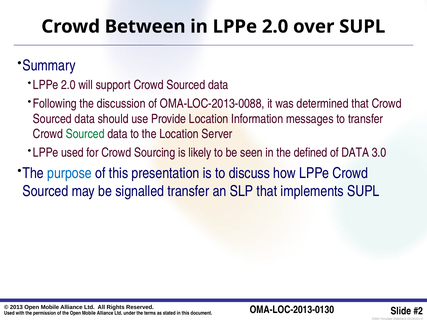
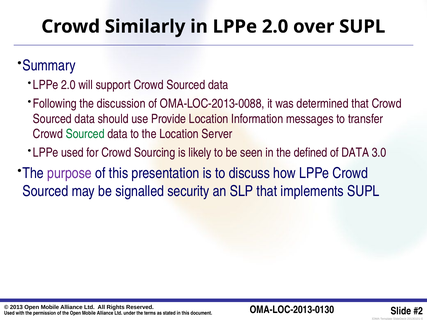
Between: Between -> Similarly (145, 27)
purpose colour: blue -> purple (70, 173)
signalled transfer: transfer -> security (188, 191)
